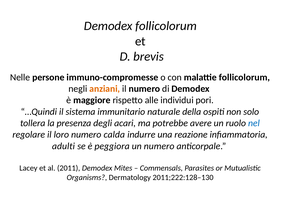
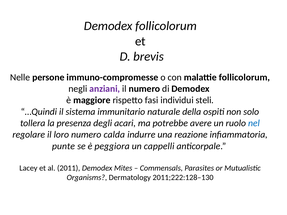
anziani colour: orange -> purple (105, 89)
alle: alle -> fasi (152, 100)
pori: pori -> steli (205, 100)
adulti: adulti -> punte (63, 146)
un numero: numero -> cappelli (159, 146)
